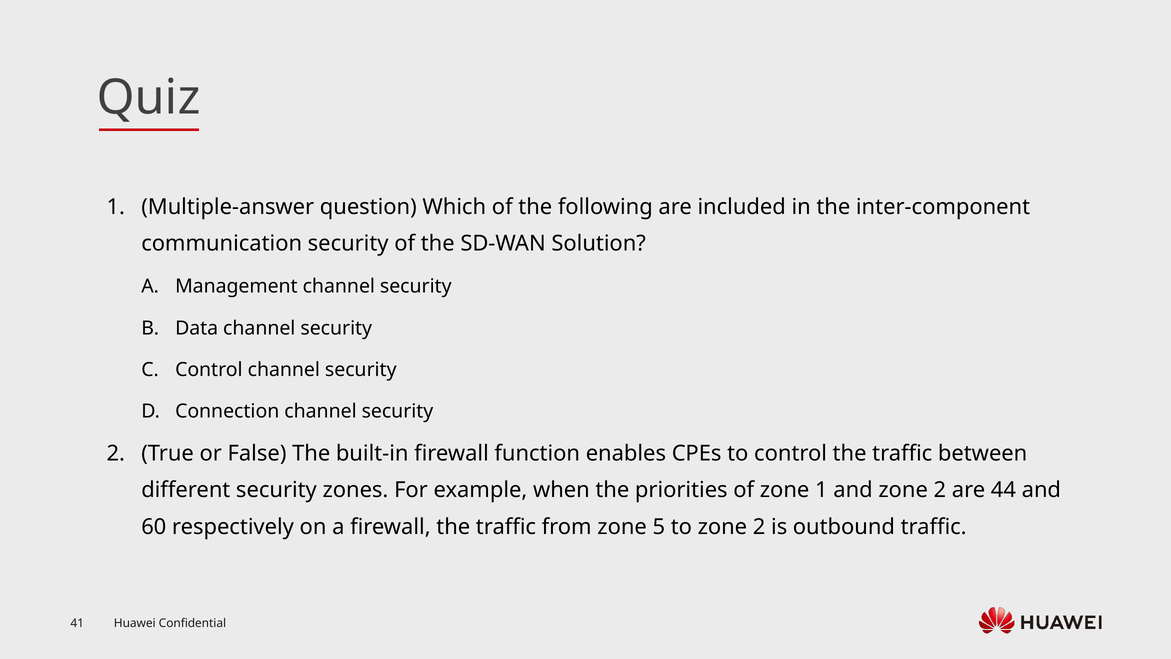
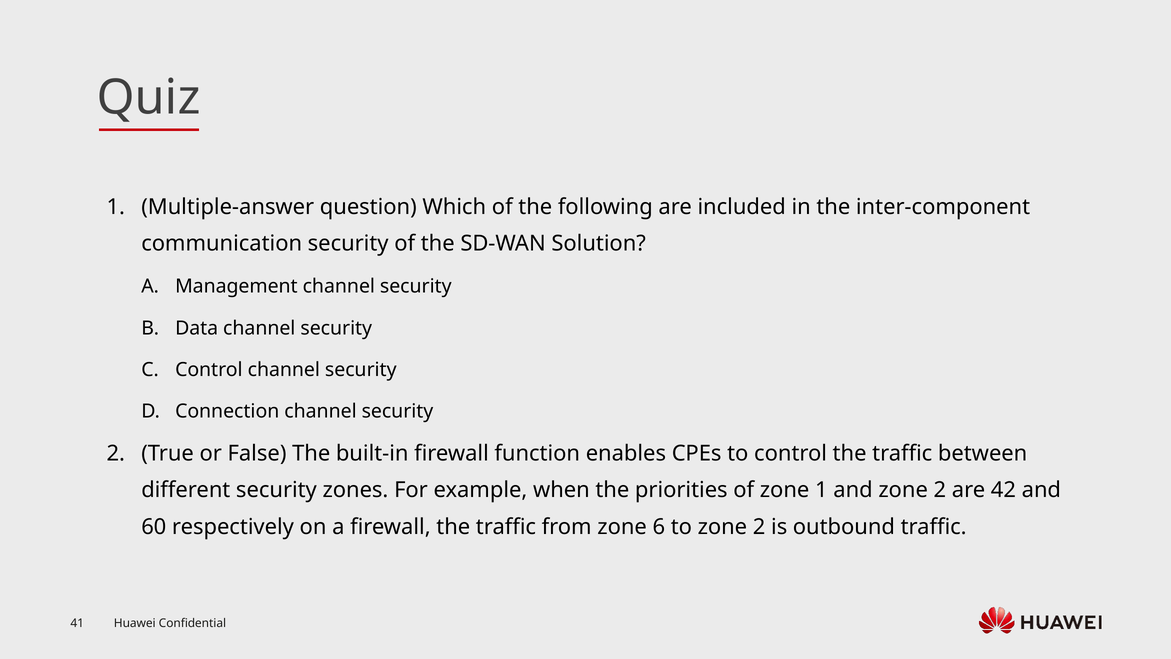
44: 44 -> 42 (1003, 490)
5: 5 -> 6 (659, 527)
